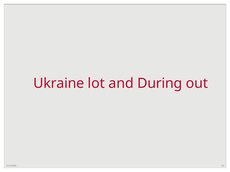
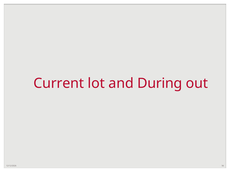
Ukraine: Ukraine -> Current (59, 84)
